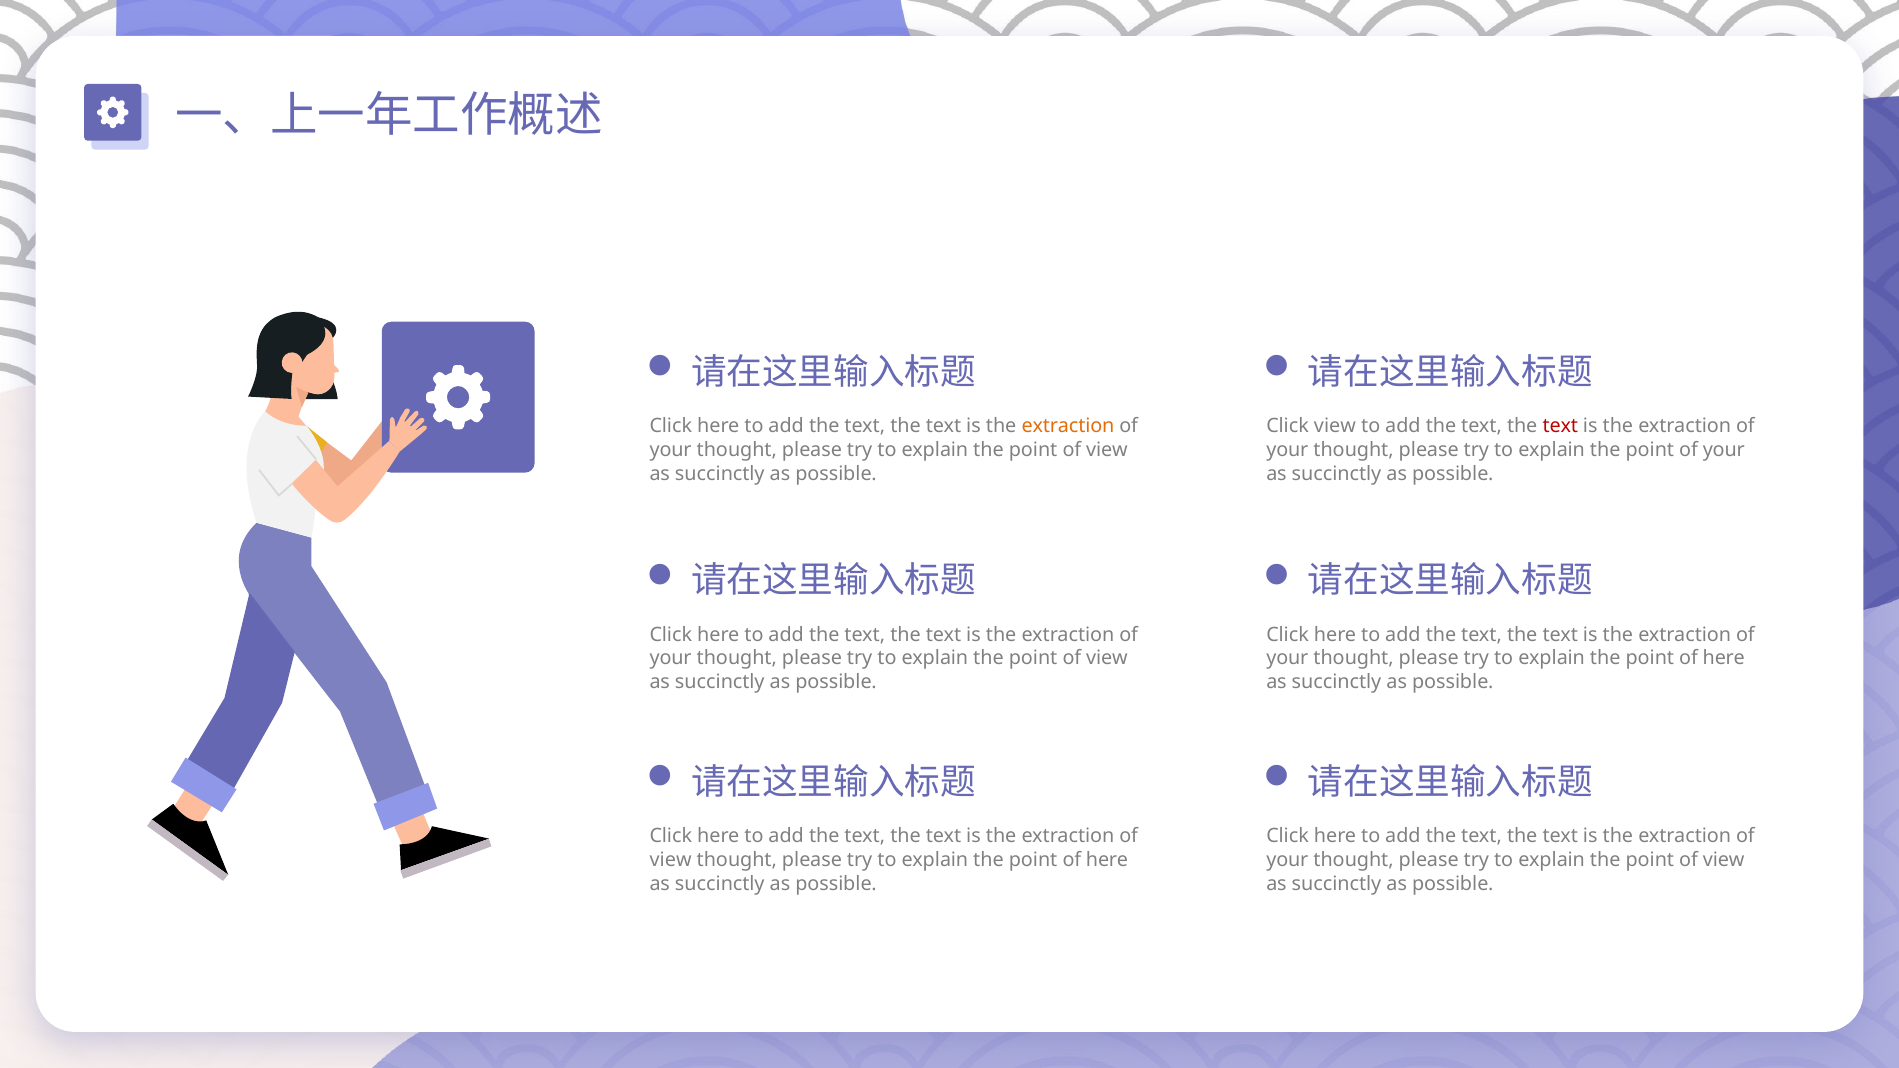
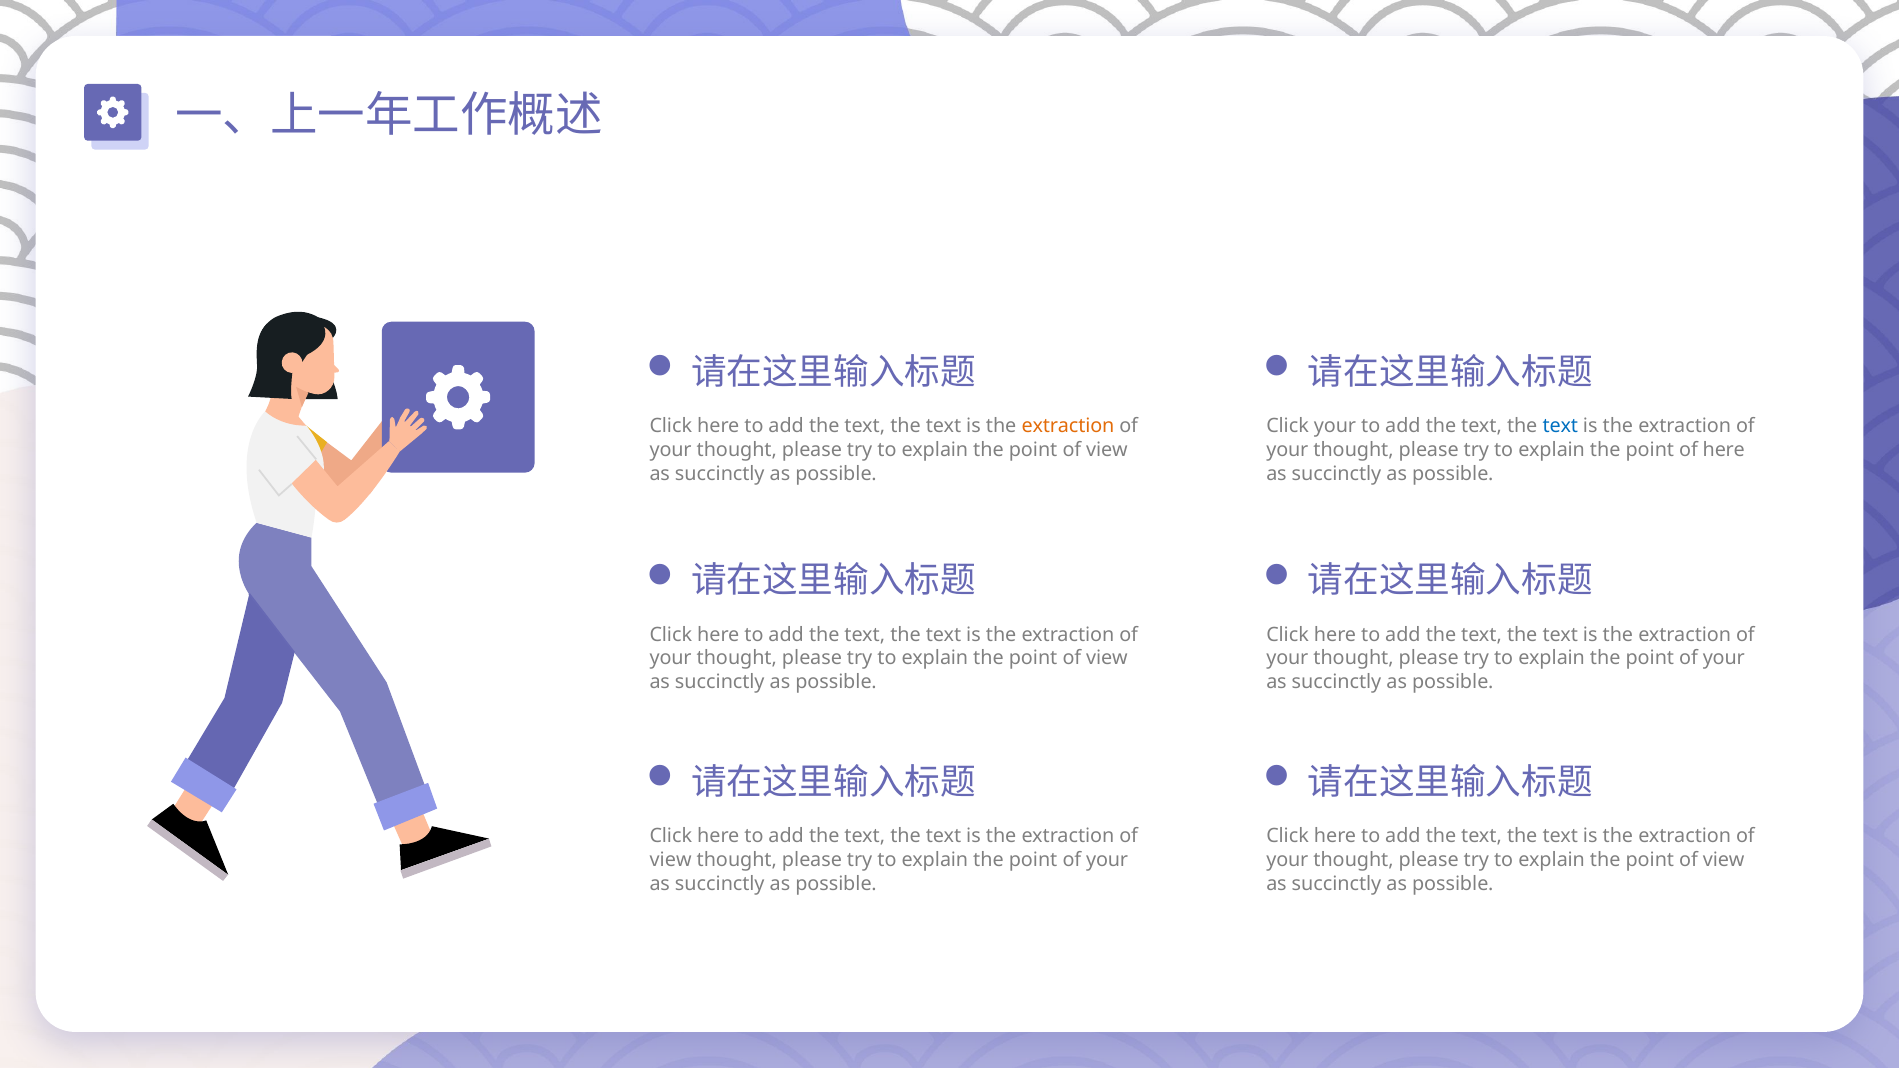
Click view: view -> your (1335, 426)
text colour: red -> blue (1560, 426)
point of your: your -> here (1724, 450)
here: here -> your (1724, 658)
here: here -> your (1107, 860)
